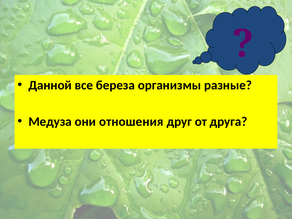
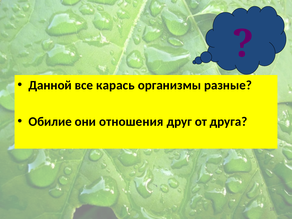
береза: береза -> карась (115, 85)
Медуза: Медуза -> Обилие (50, 122)
